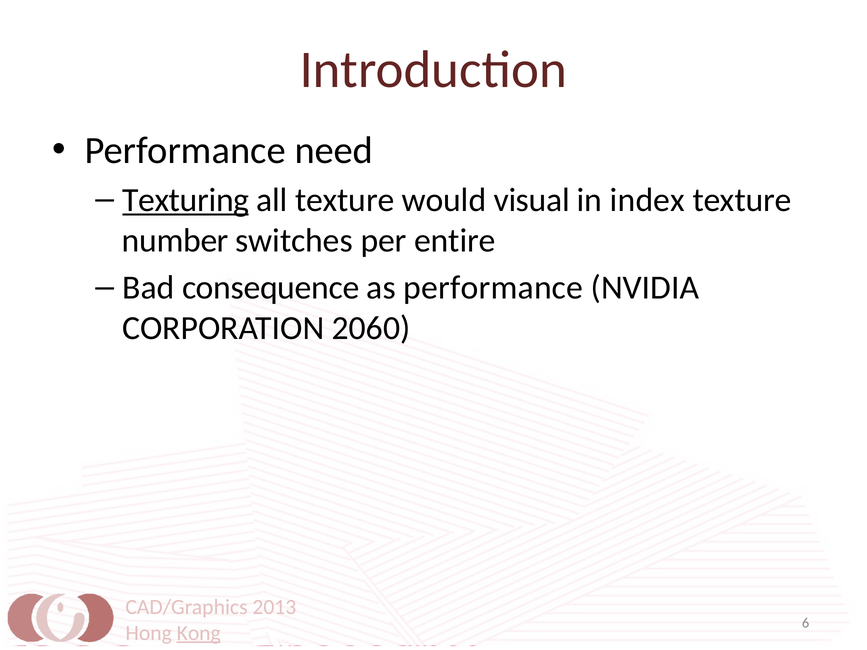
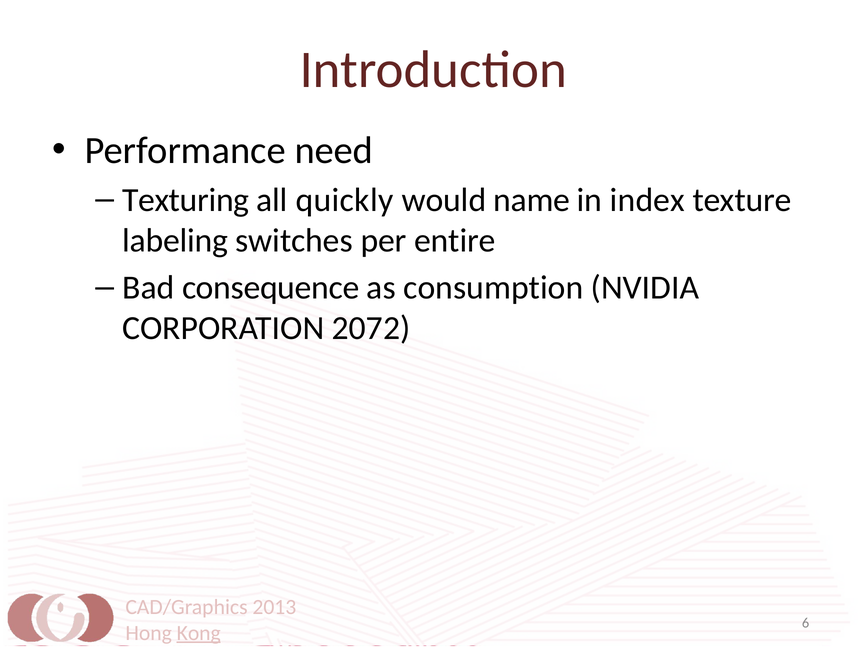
Texturing underline: present -> none (186, 200)
all texture: texture -> quickly (345, 200)
visual: visual -> name (532, 200)
number: number -> labeling (175, 241)
as performance: performance -> consumption (493, 288)
2060: 2060 -> 2072 (371, 328)
